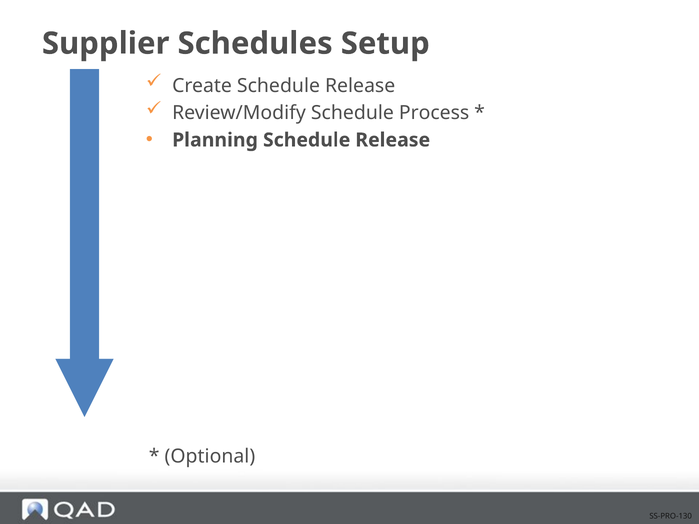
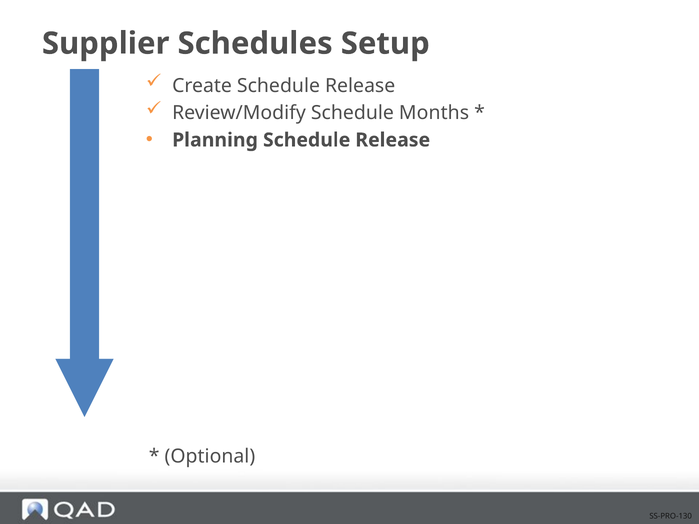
Process: Process -> Months (434, 113)
